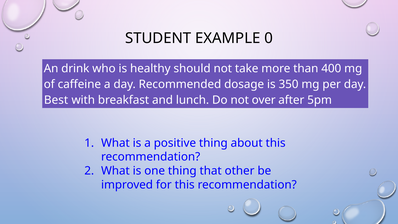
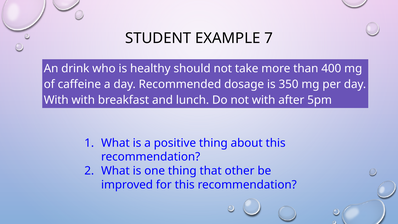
0: 0 -> 7 (269, 38)
Best: Best -> With (56, 100)
not over: over -> with (264, 100)
